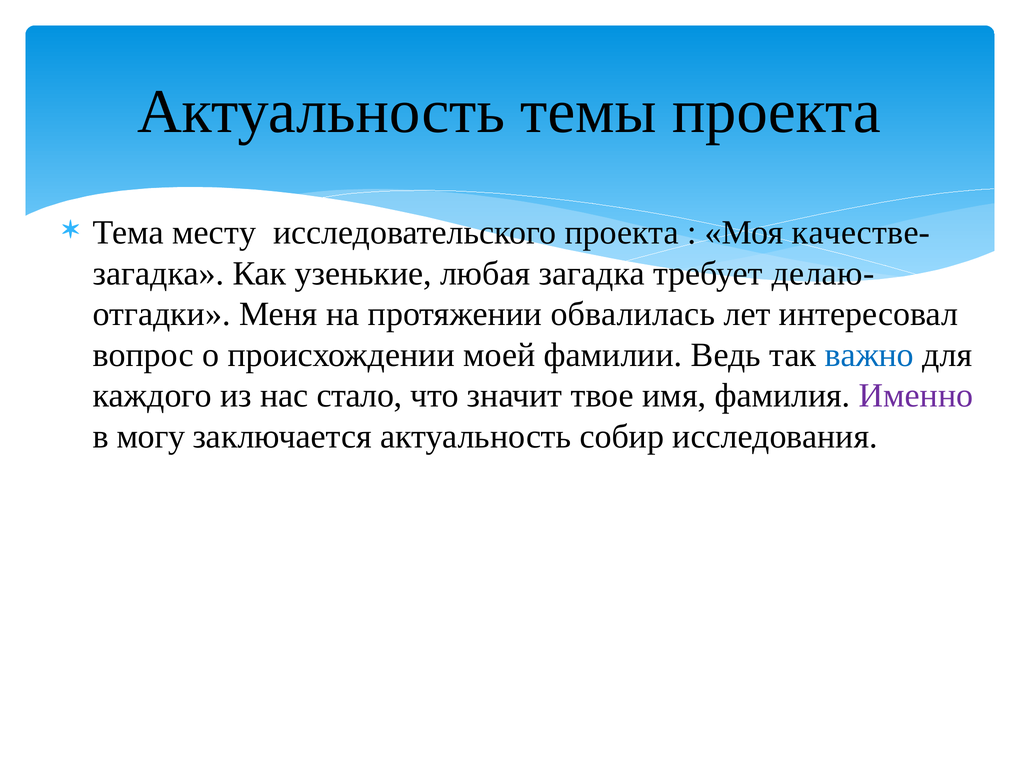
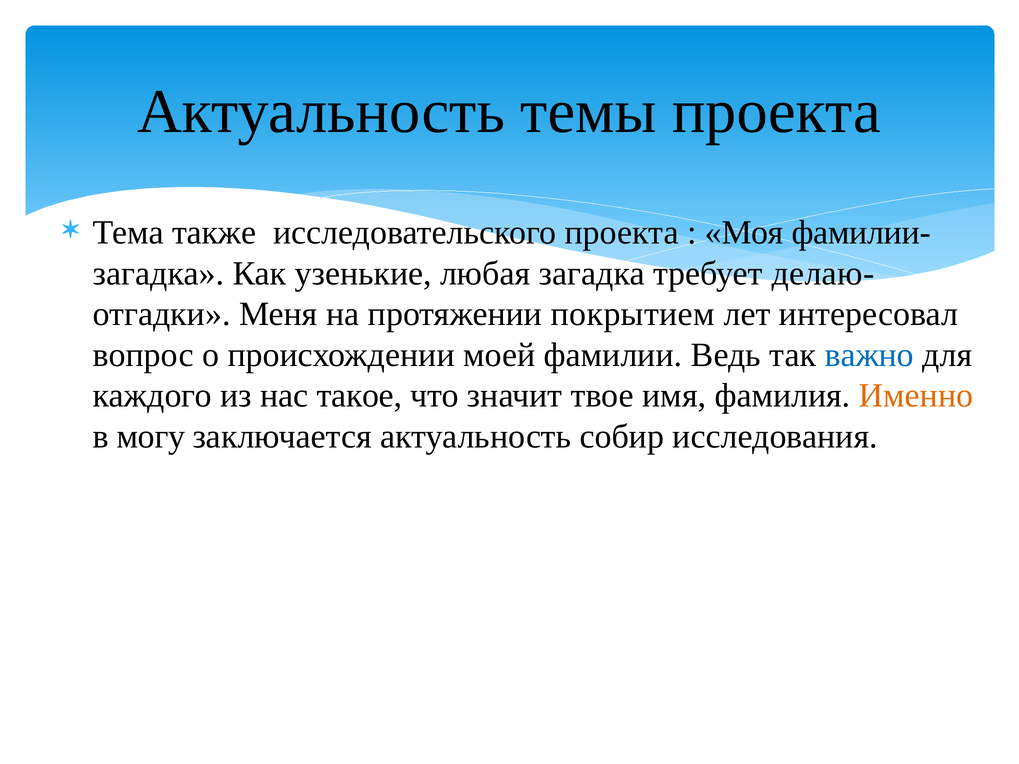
месту: месту -> также (214, 233)
качестве-: качестве- -> фамилии- (861, 233)
обвалилась: обвалилась -> покрытием (633, 314)
стало: стало -> такое (359, 396)
Именно colour: purple -> orange (916, 396)
